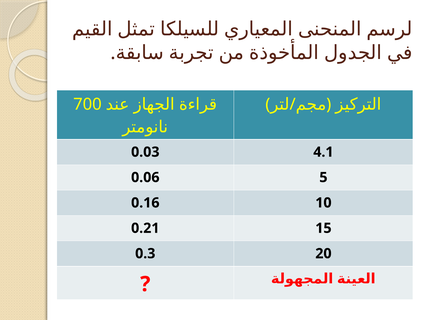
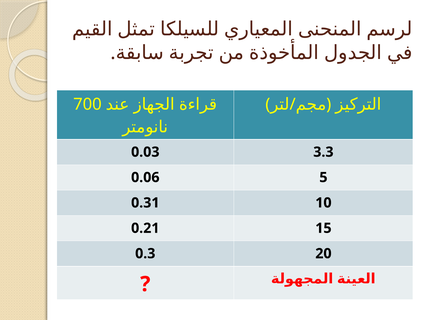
4.1: 4.1 -> 3.3 (323, 152)
0.16: 0.16 -> 0.31 (145, 203)
